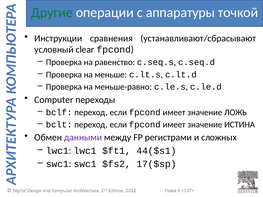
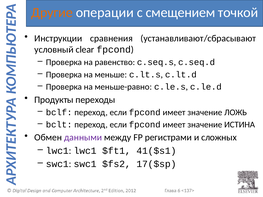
Другие colour: green -> orange (52, 13)
аппаратуры: аппаратуры -> смещением (180, 13)
Computer: Computer -> Продукты (54, 100)
44($s1: 44($s1 -> 41($s1 (156, 151)
